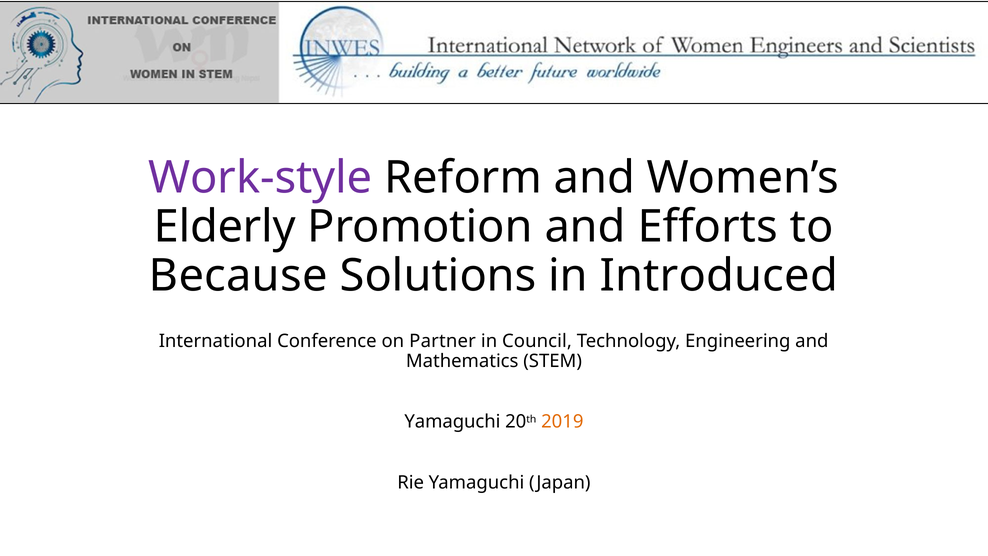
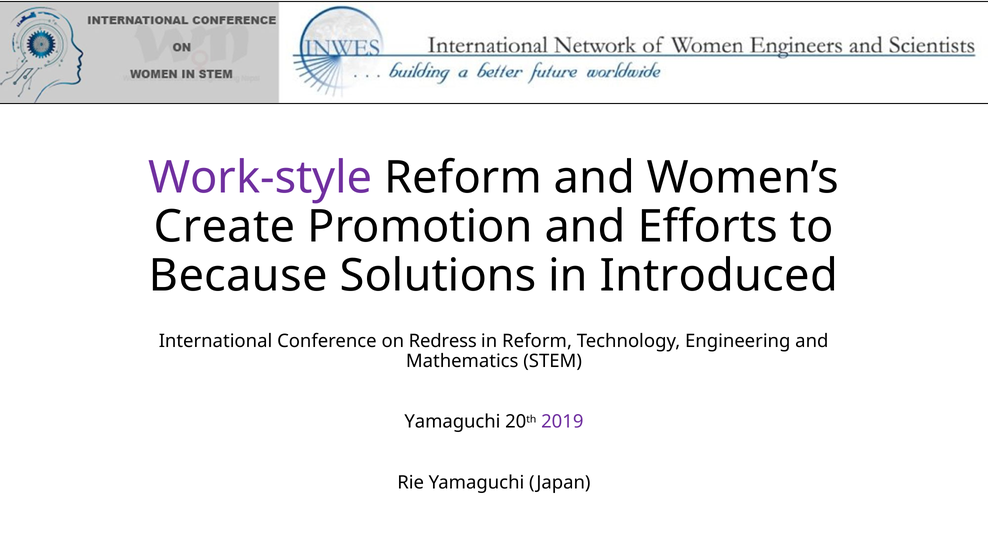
Elderly: Elderly -> Create (224, 227)
Partner: Partner -> Redress (443, 341)
in Council: Council -> Reform (537, 341)
2019 colour: orange -> purple (562, 422)
